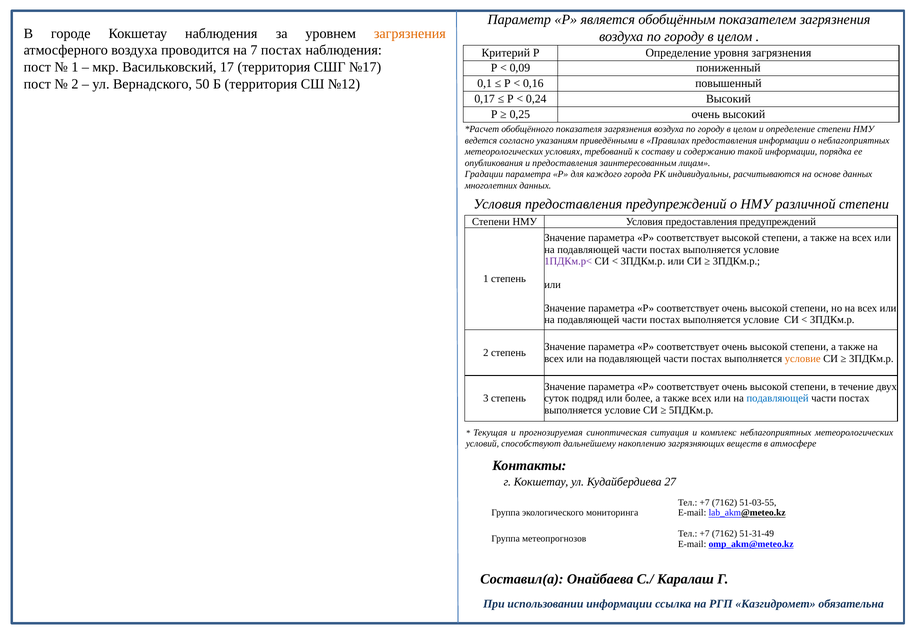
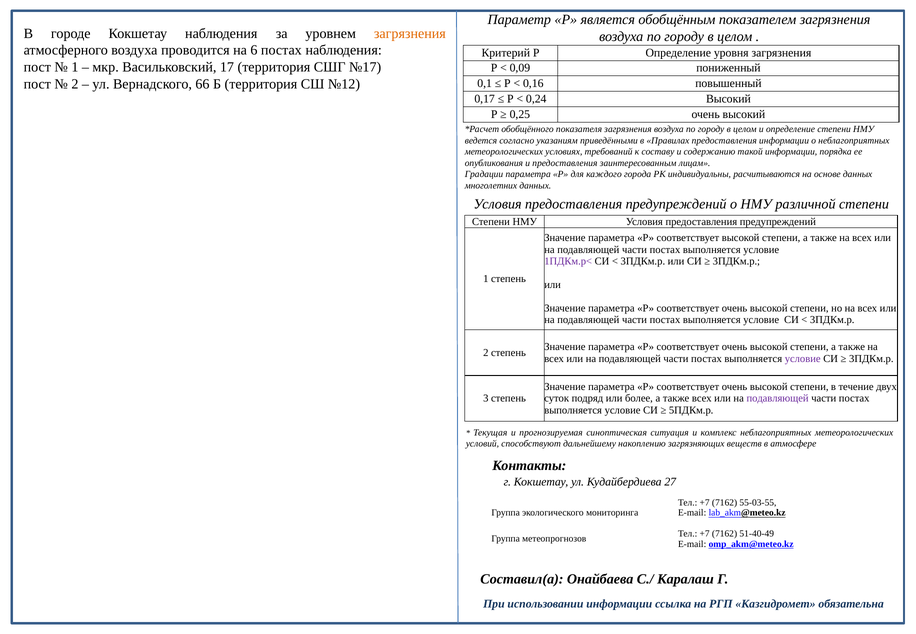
7: 7 -> 6 (254, 50)
50: 50 -> 66 (202, 84)
условие colour: orange -> purple (803, 359)
подавляющей colour: blue -> purple (778, 399)
51-03-55: 51-03-55 -> 55-03-55 (758, 503)
51-31-49: 51-31-49 -> 51-40-49 (757, 534)
